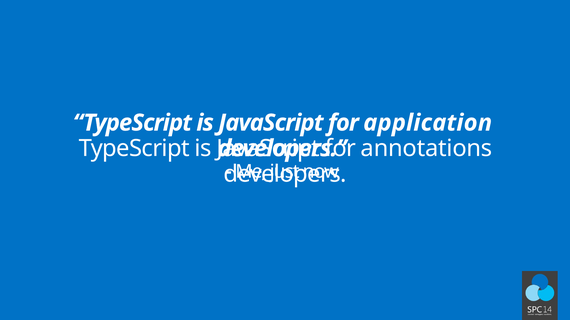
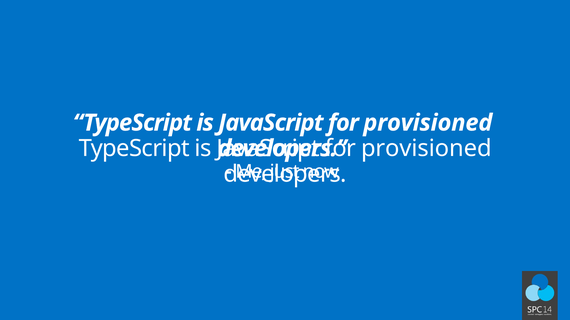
application: application -> provisioned (428, 123)
annotations: annotations -> provisioned (426, 149)
